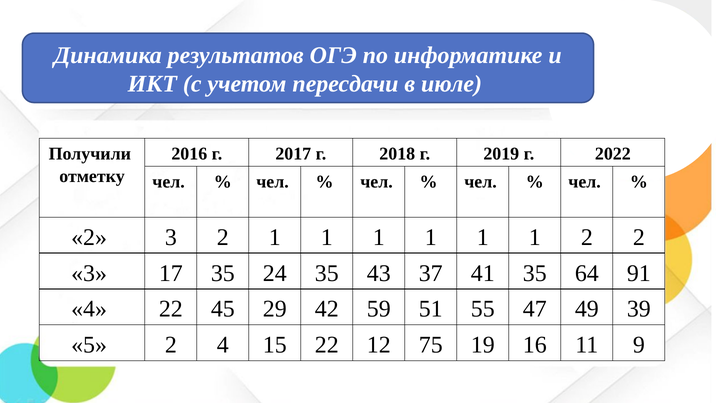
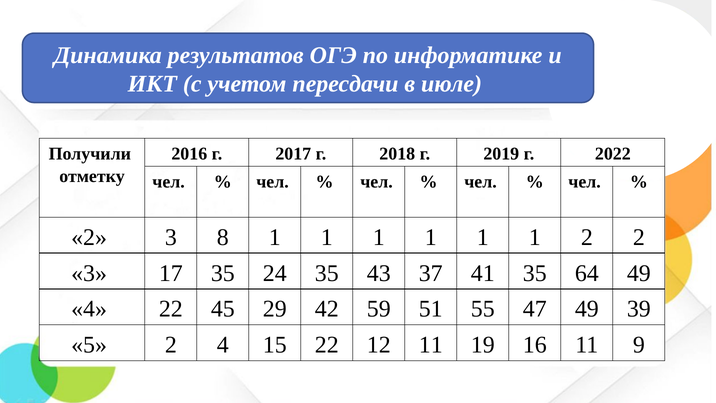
3 2: 2 -> 8 (223, 237)
64 91: 91 -> 49 (639, 273)
12 75: 75 -> 11 (431, 345)
